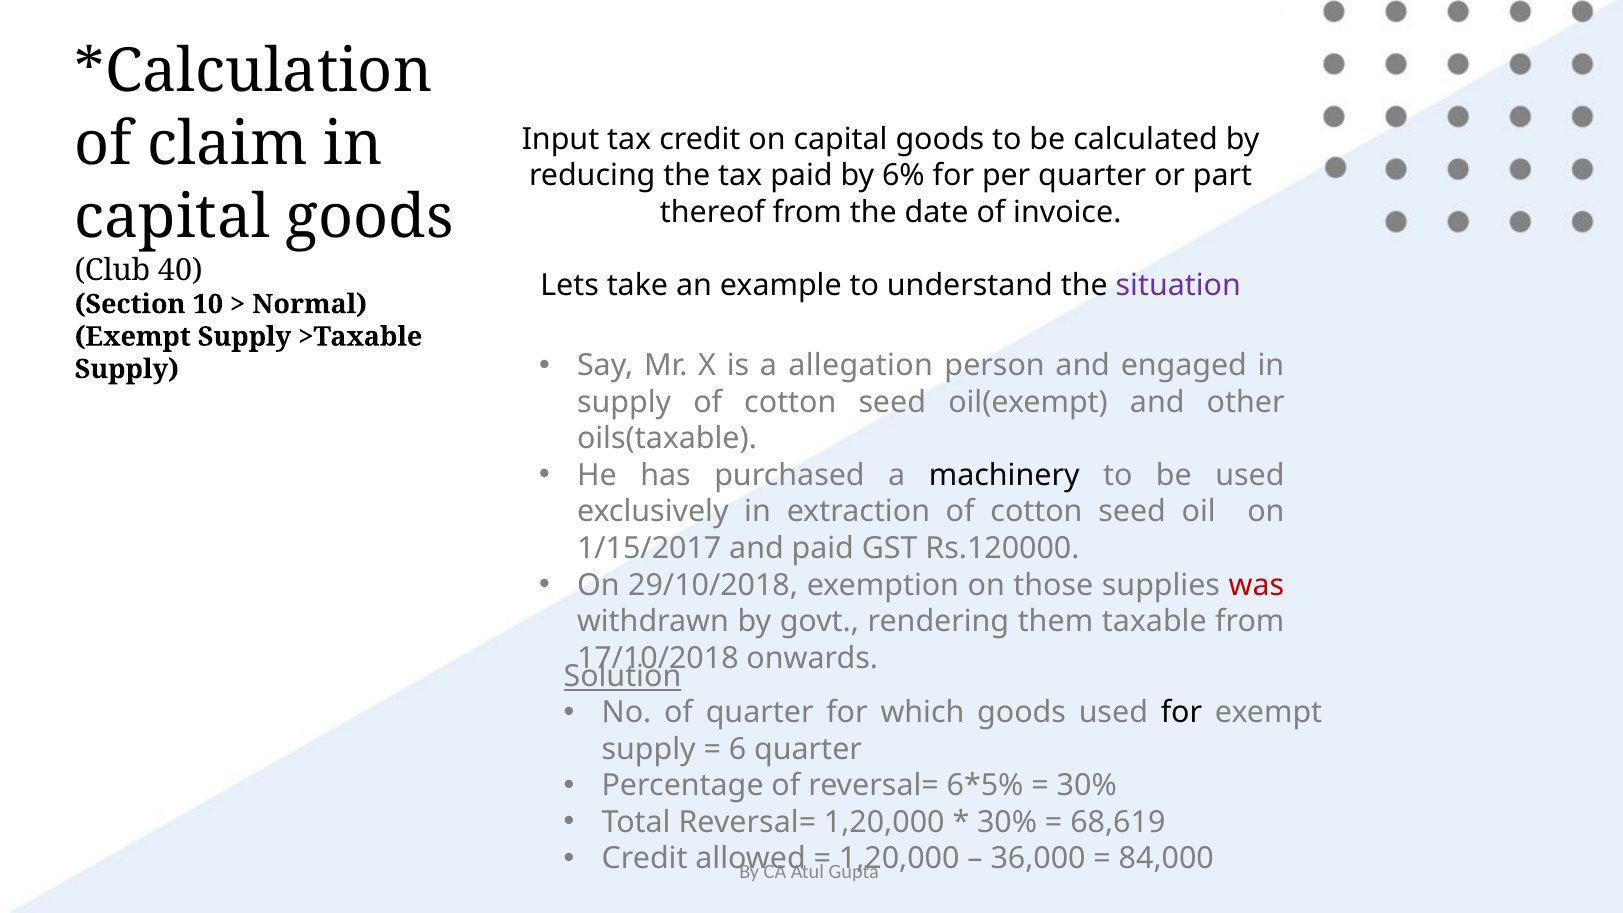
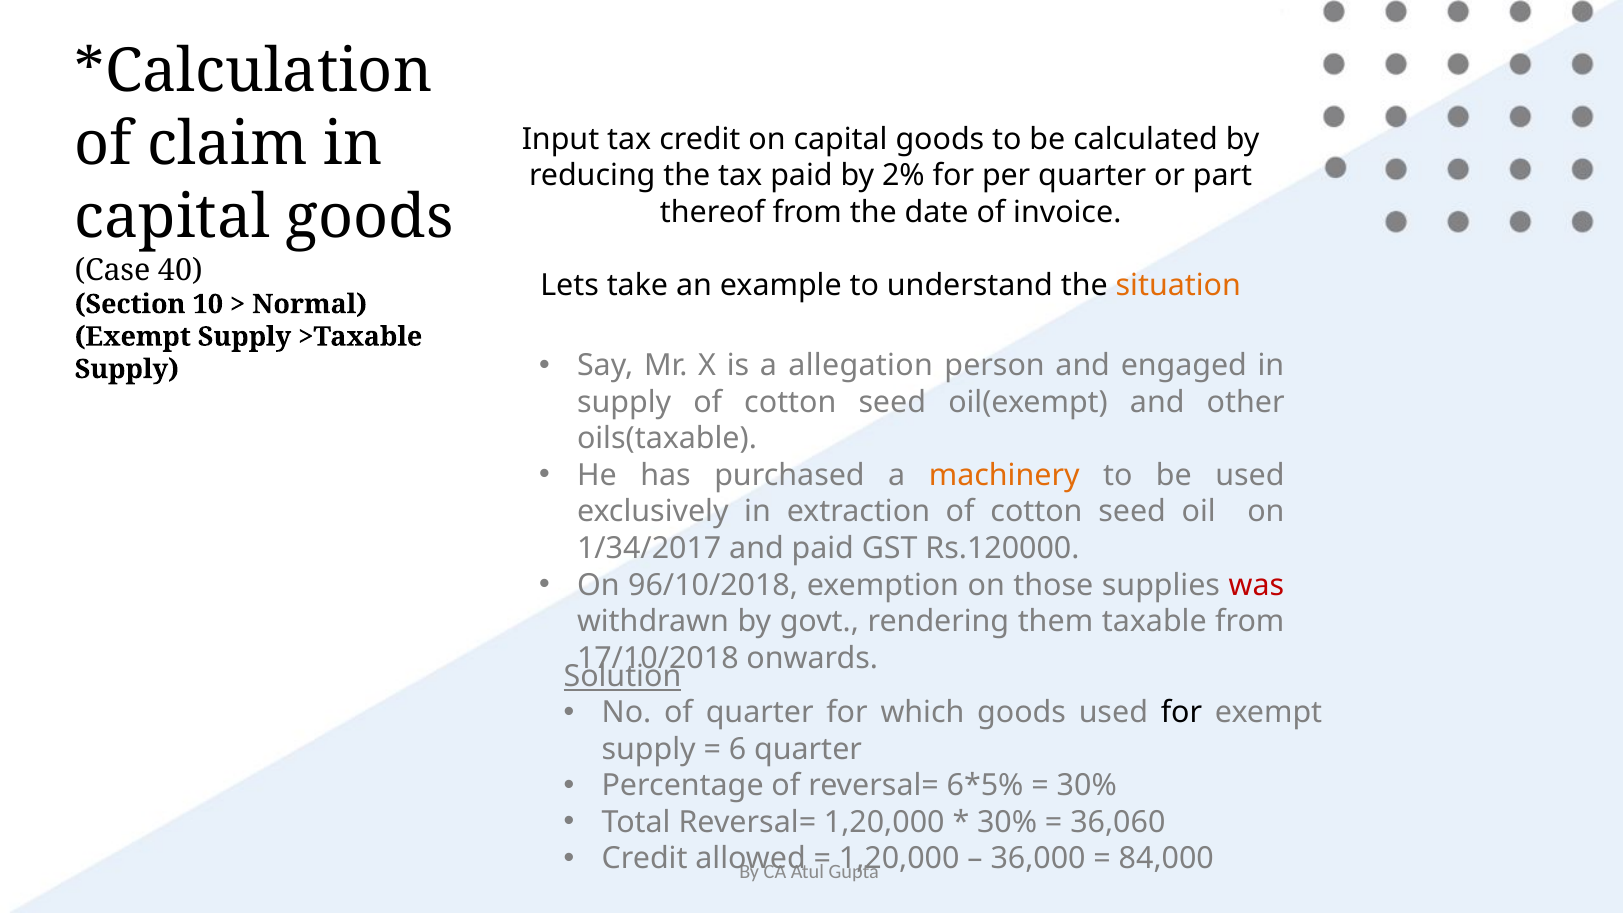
6%: 6% -> 2% (903, 176)
Club: Club -> Case (112, 270)
situation colour: purple -> orange (1178, 285)
machinery colour: black -> orange (1004, 475)
1/15/2017: 1/15/2017 -> 1/34/2017 (649, 548)
29/10/2018: 29/10/2018 -> 96/10/2018 (713, 585)
68,619: 68,619 -> 36,060 (1118, 822)
